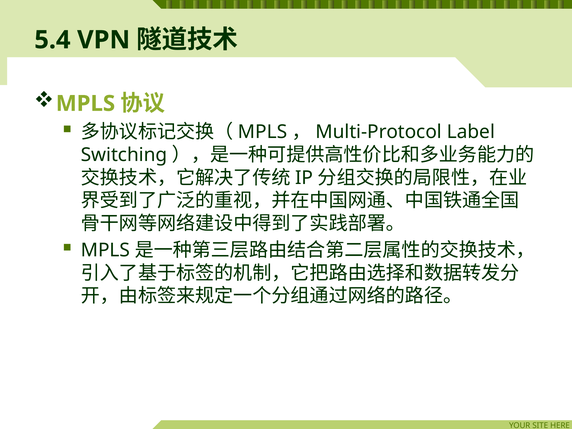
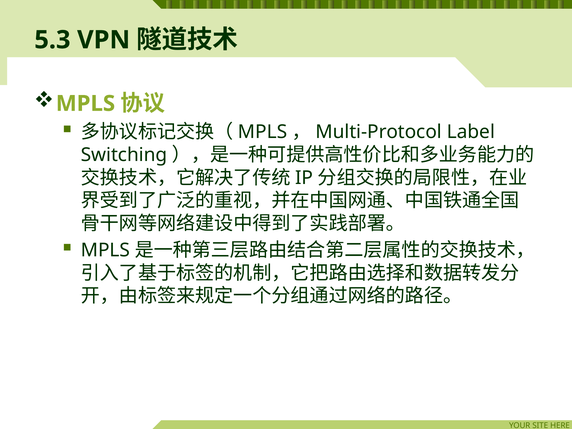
5.4: 5.4 -> 5.3 (52, 40)
